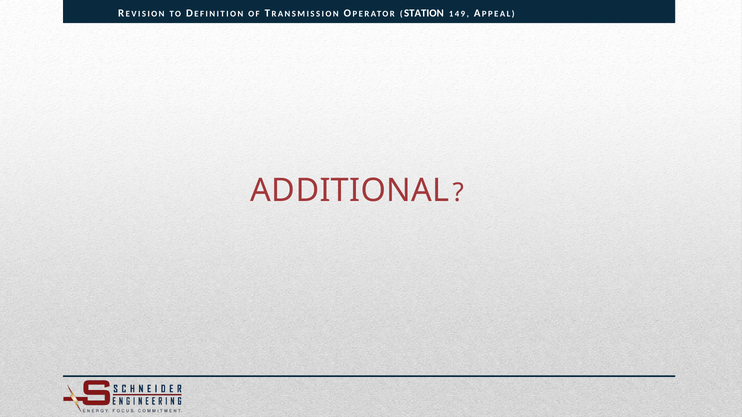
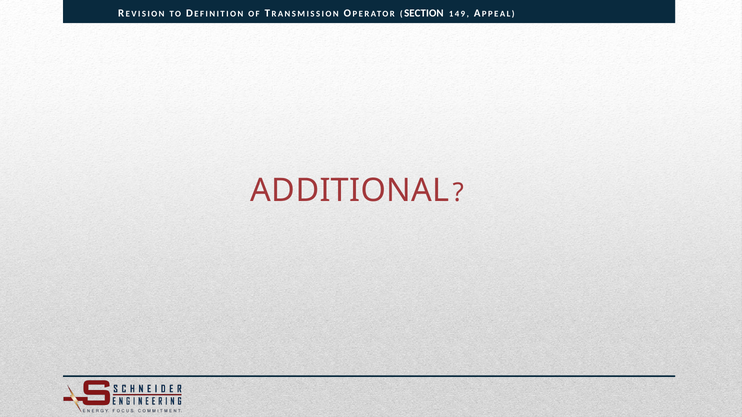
STATION: STATION -> SECTION (424, 13)
